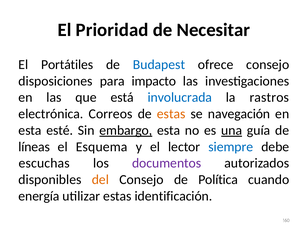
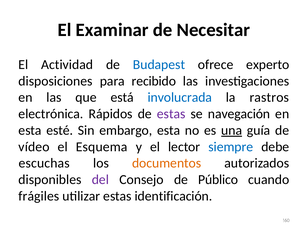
Prioridad: Prioridad -> Examinar (112, 30)
Portátiles: Portátiles -> Actividad (67, 65)
ofrece consejo: consejo -> experto (268, 65)
impacto: impacto -> recibido (154, 81)
Correos: Correos -> Rápidos (111, 114)
estas colour: orange -> purple (171, 114)
embargo underline: present -> none (126, 130)
líneas: líneas -> vídeo (34, 147)
documentos colour: purple -> orange (167, 163)
del colour: orange -> purple (100, 180)
Política: Política -> Público (218, 180)
energía: energía -> frágiles (39, 196)
